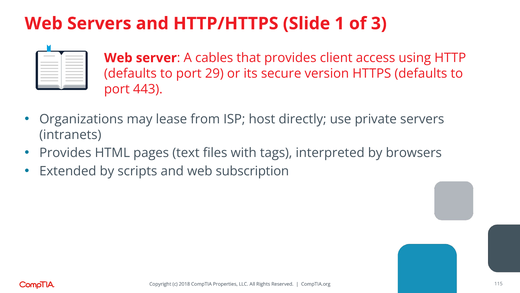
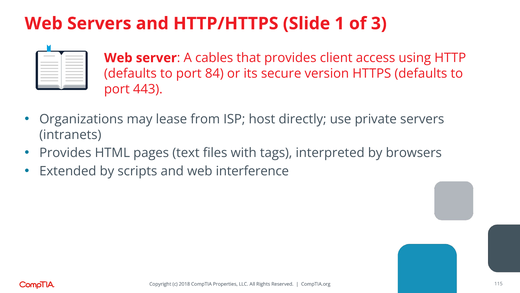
29: 29 -> 84 (214, 73)
subscription: subscription -> interference (252, 171)
